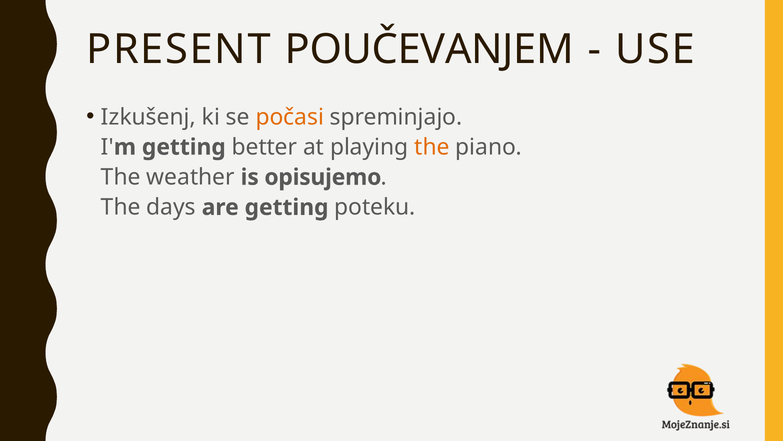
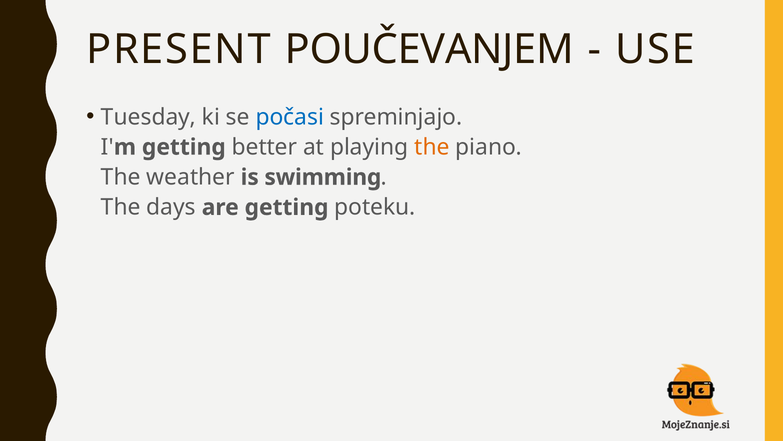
Izkušenj: Izkušenj -> Tuesday (149, 117)
počasi colour: orange -> blue (290, 117)
opisujemo: opisujemo -> swimming (323, 177)
